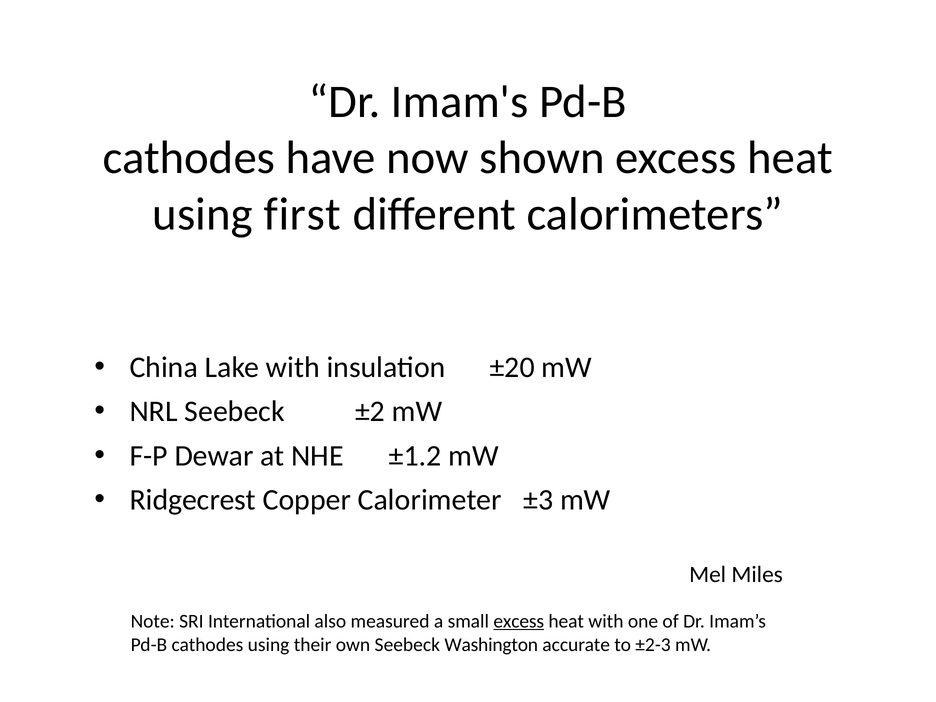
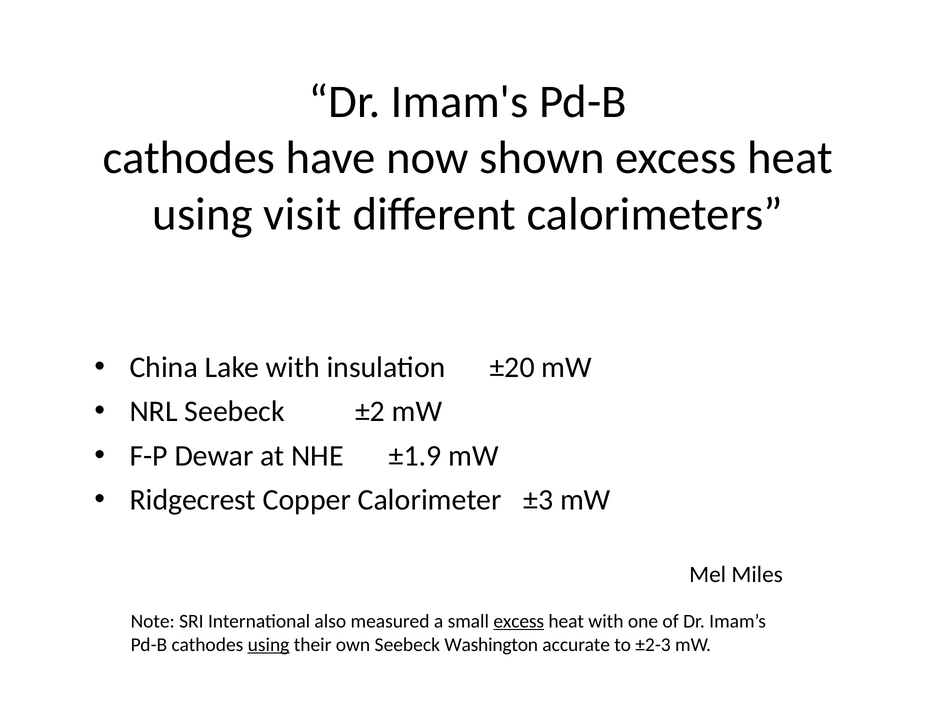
first: first -> visit (302, 214)
±1.2: ±1.2 -> ±1.9 (415, 456)
using underline: none -> present (269, 645)
